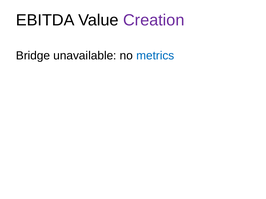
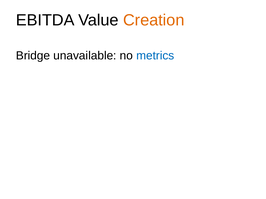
Creation colour: purple -> orange (154, 20)
